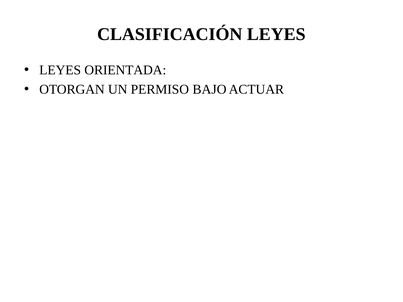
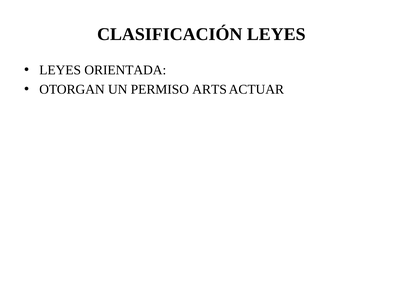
BAJO: BAJO -> ARTS (210, 90)
